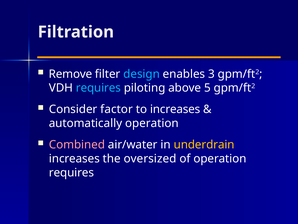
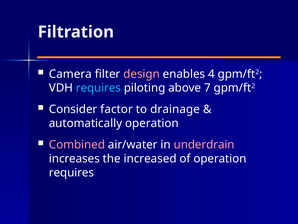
Remove: Remove -> Camera (70, 74)
design colour: light blue -> pink (142, 74)
3: 3 -> 4 (211, 74)
5: 5 -> 7 (207, 88)
to increases: increases -> drainage (175, 109)
underdrain colour: yellow -> pink (204, 144)
oversized: oversized -> increased (150, 158)
